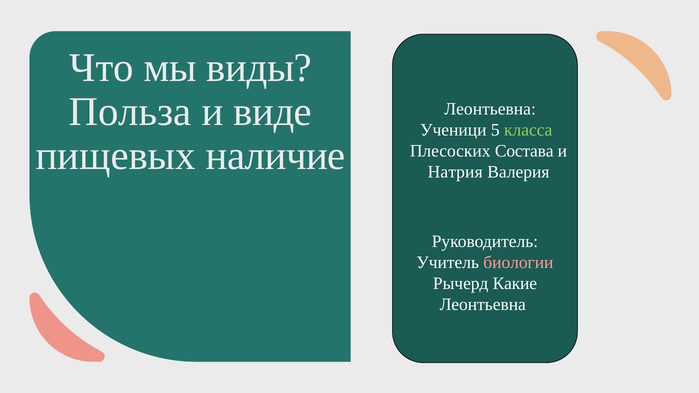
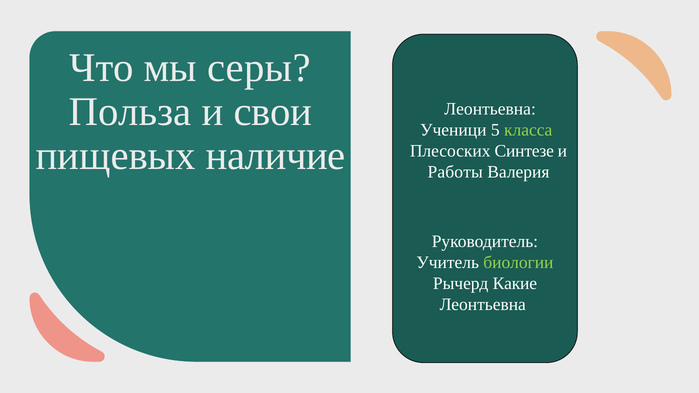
виды: виды -> серы (259, 68)
виде: виде -> свои (273, 112)
Состава: Состава -> Синтезе (524, 151)
Натрия: Натрия -> Работы (455, 172)
биологии colour: pink -> light green (518, 263)
